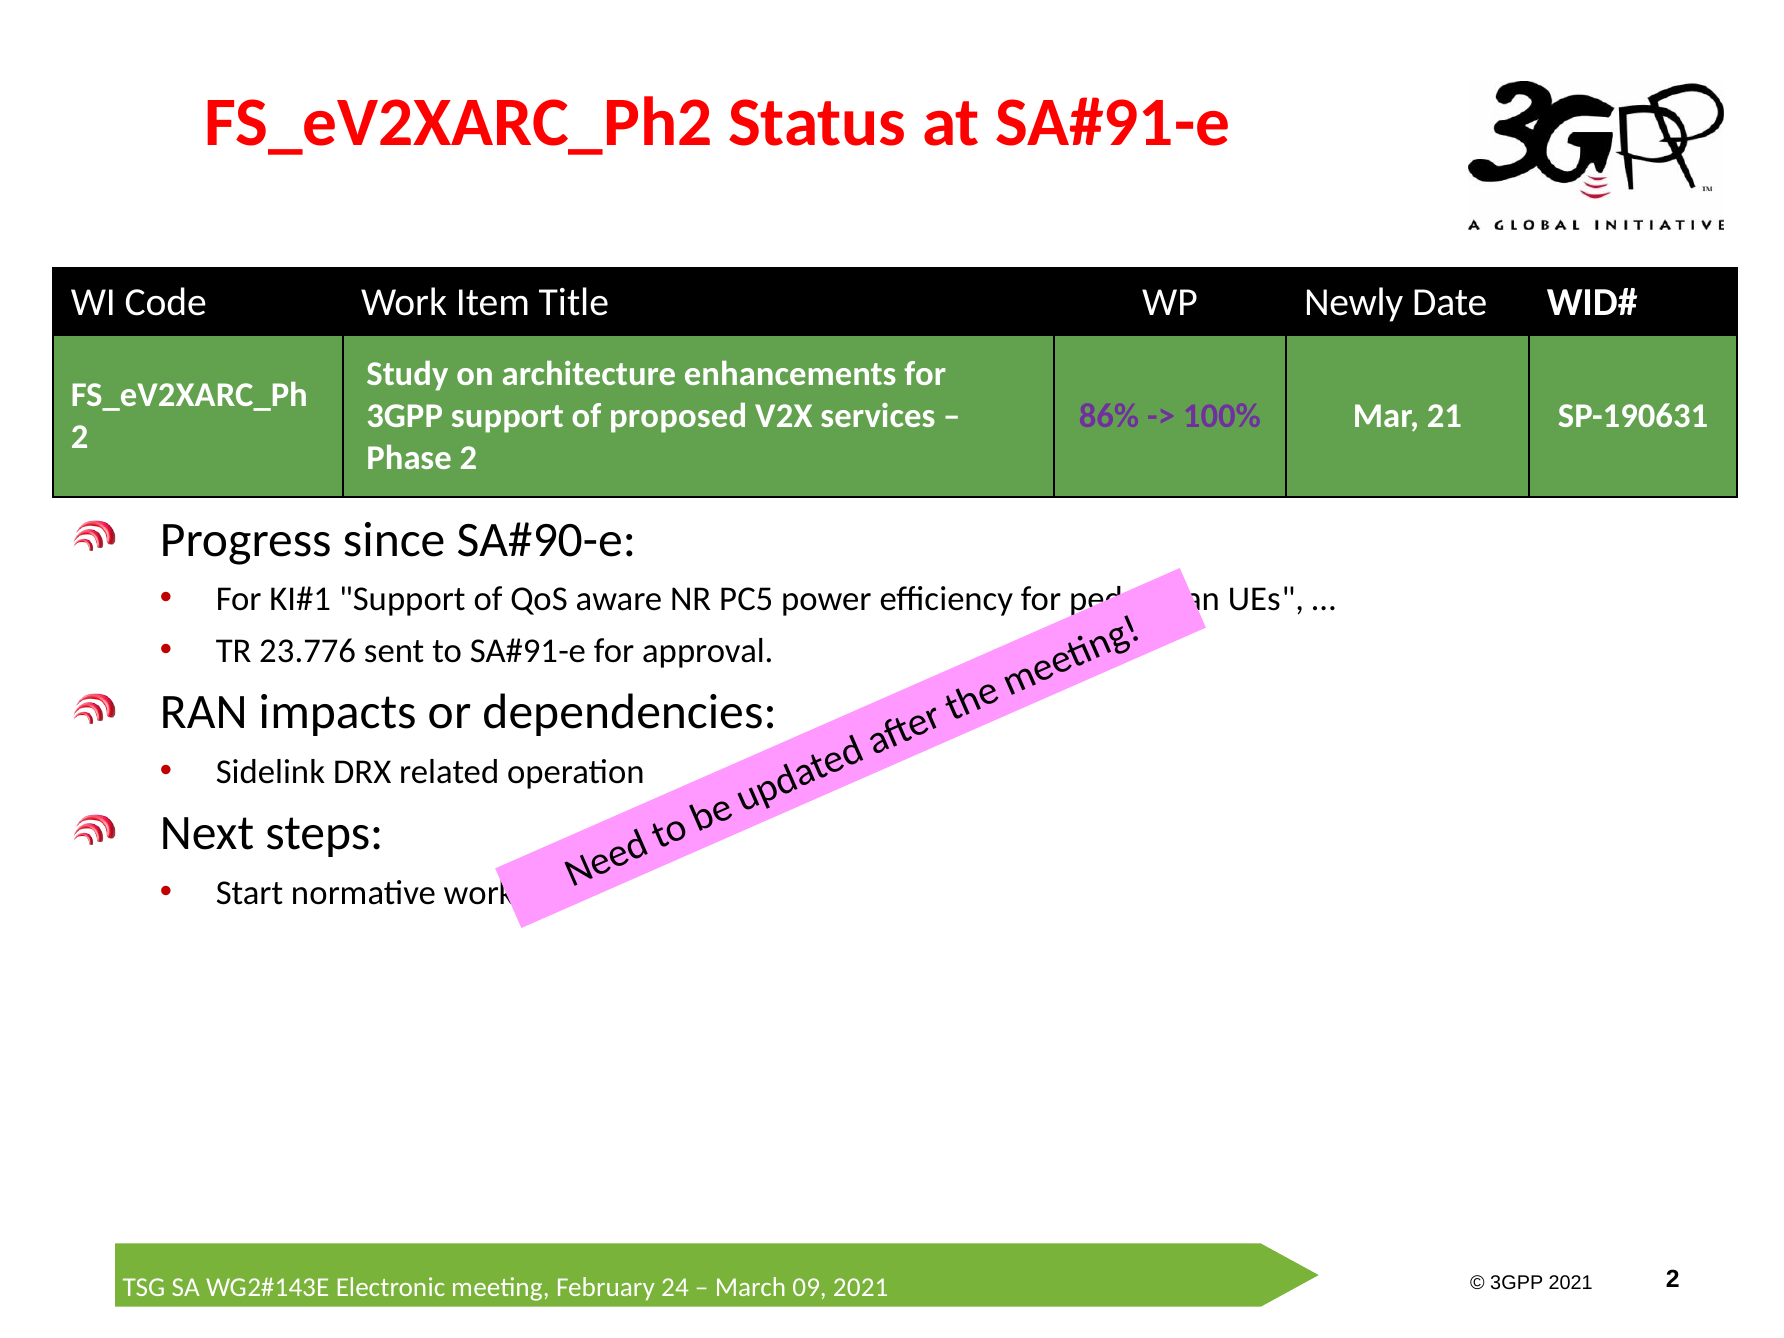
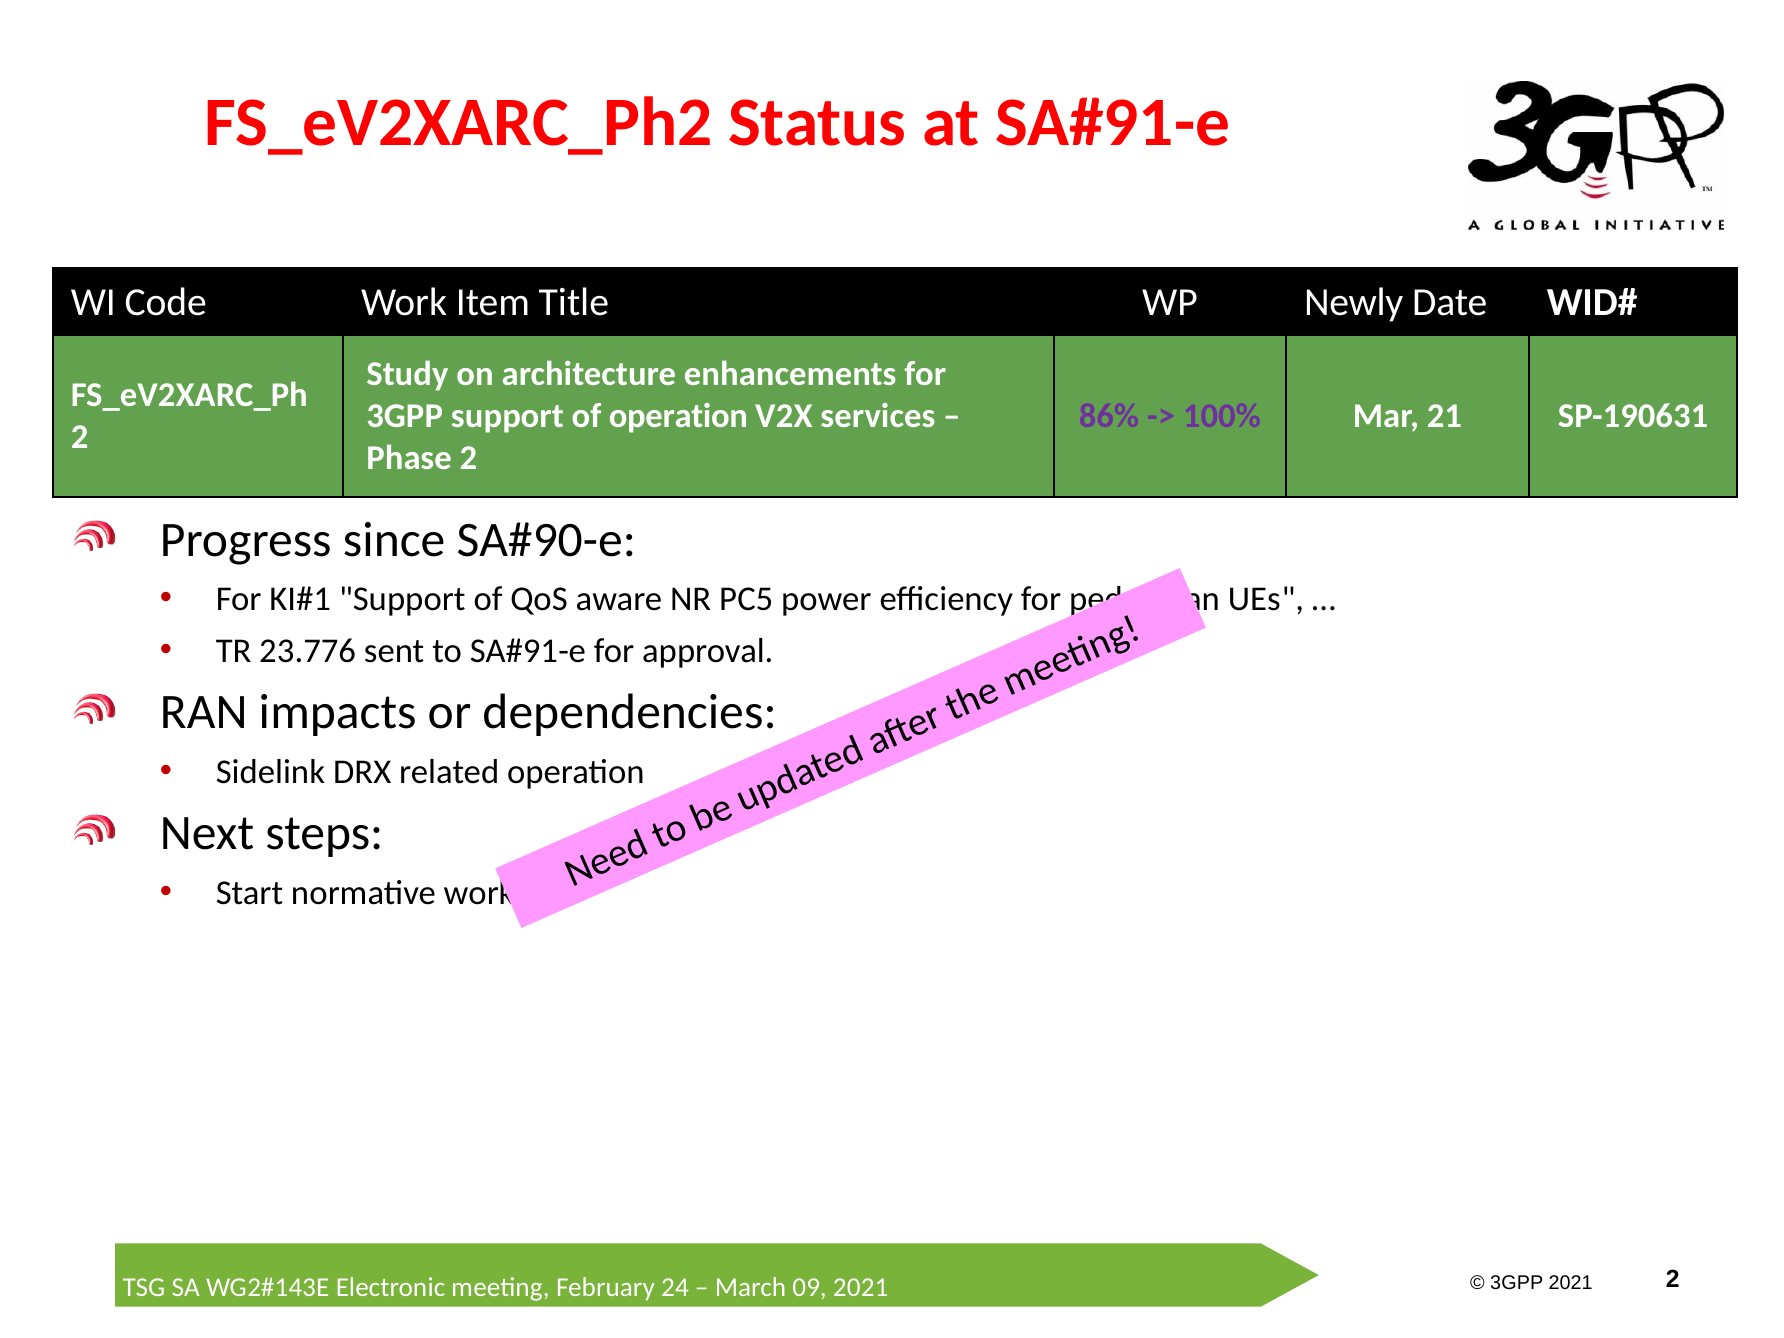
of proposed: proposed -> operation (678, 416)
